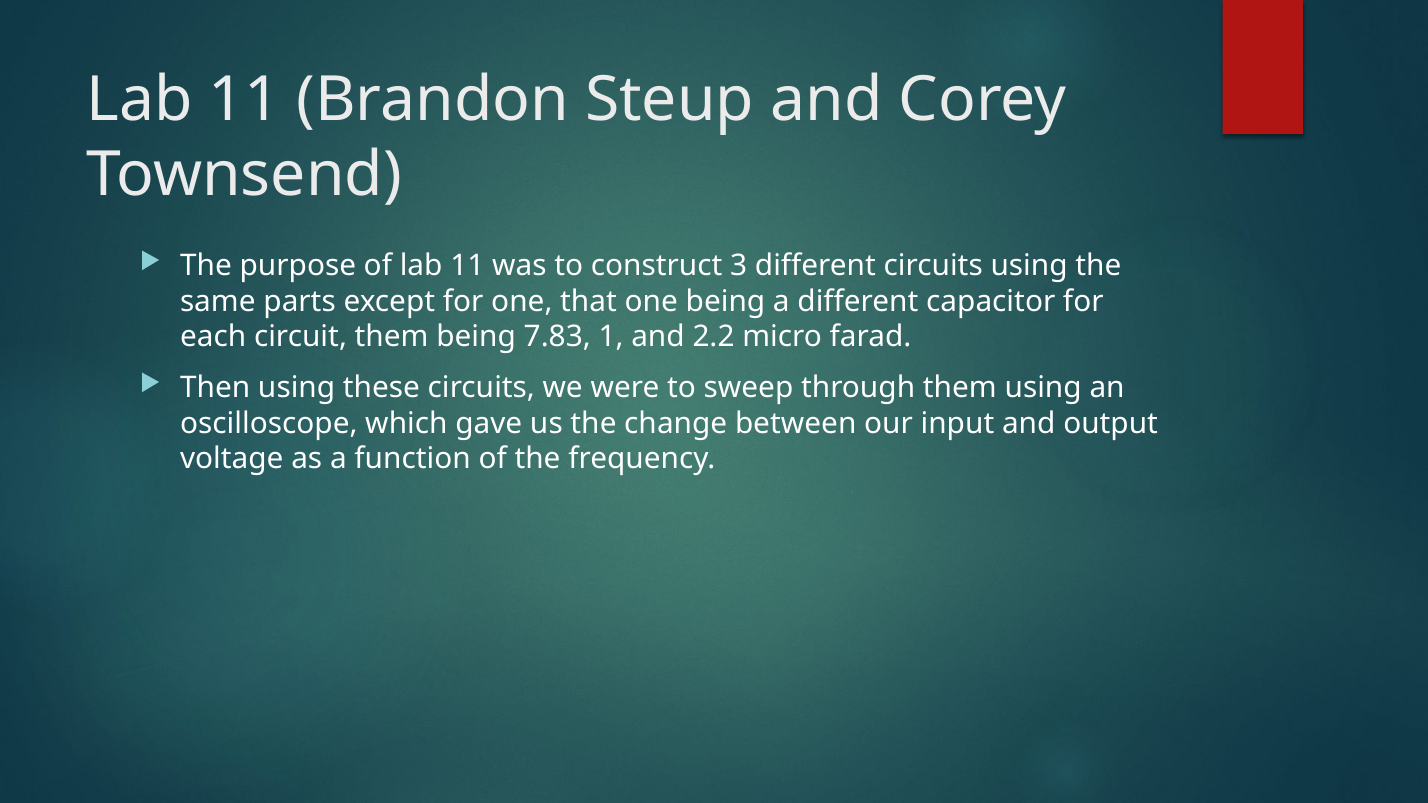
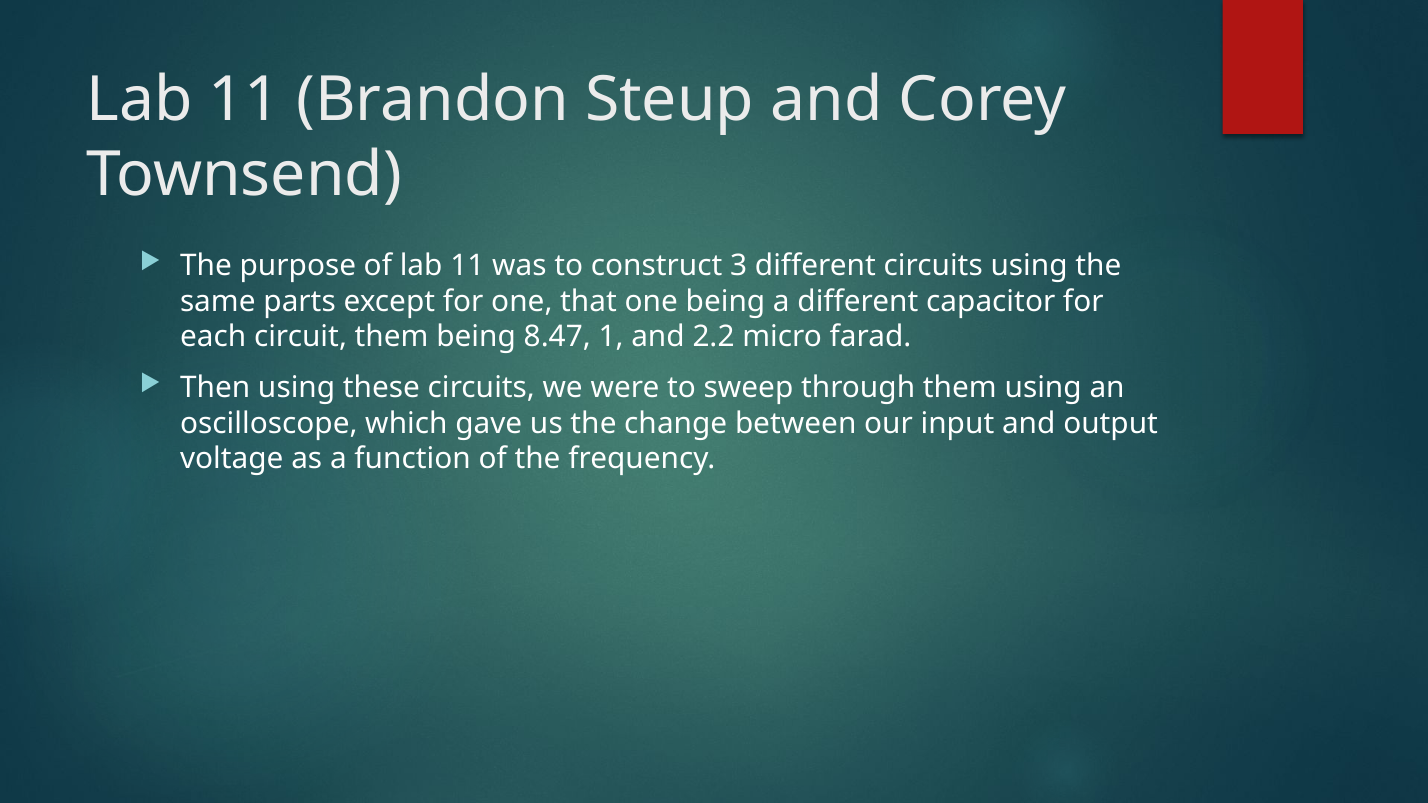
7.83: 7.83 -> 8.47 (557, 337)
